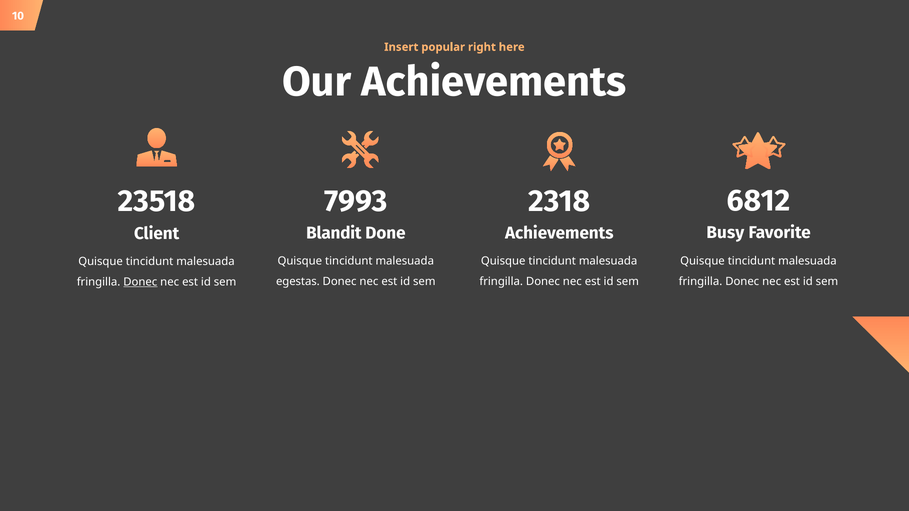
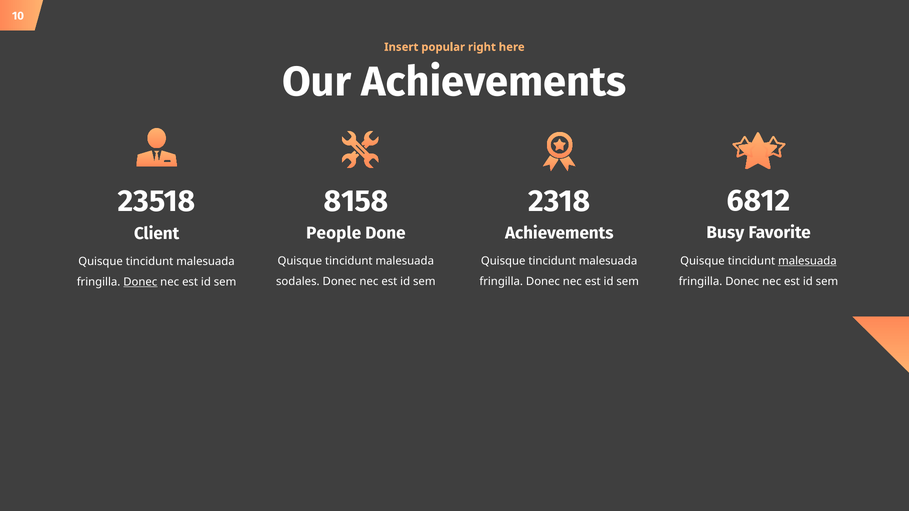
7993: 7993 -> 8158 (356, 201)
Blandit: Blandit -> People (334, 233)
malesuada underline: none -> present (807, 261)
egestas: egestas -> sodales (298, 282)
